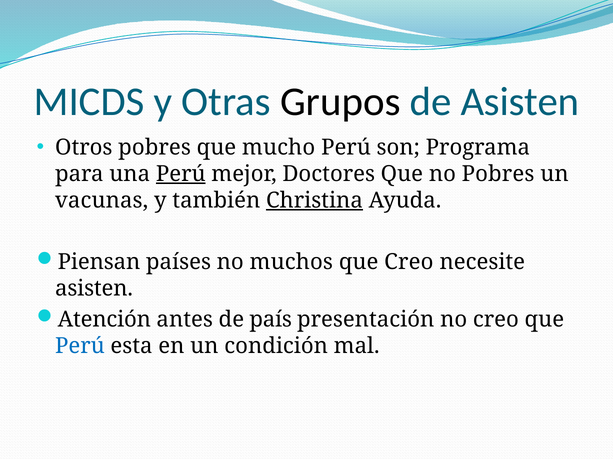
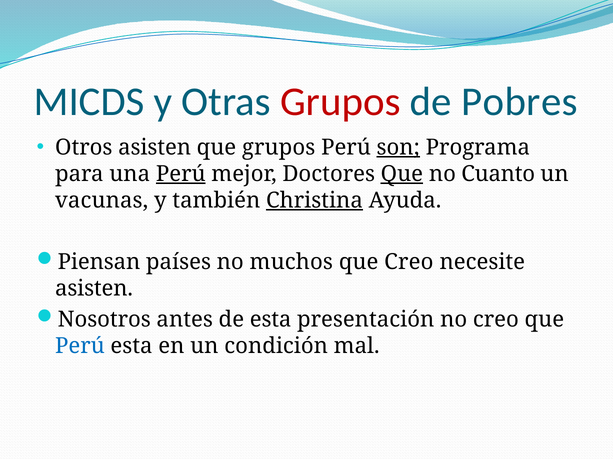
Grupos colour: black -> red (340, 102)
de Asisten: Asisten -> Pobres (520, 102)
Otros pobres: pobres -> asisten (155, 148)
que mucho: mucho -> grupos (279, 148)
son underline: none -> present (398, 148)
Que underline: none -> present (402, 174)
no Pobres: Pobres -> Cuanto (498, 174)
Atención: Atención -> Nosotros (104, 320)
de país: país -> esta (271, 320)
